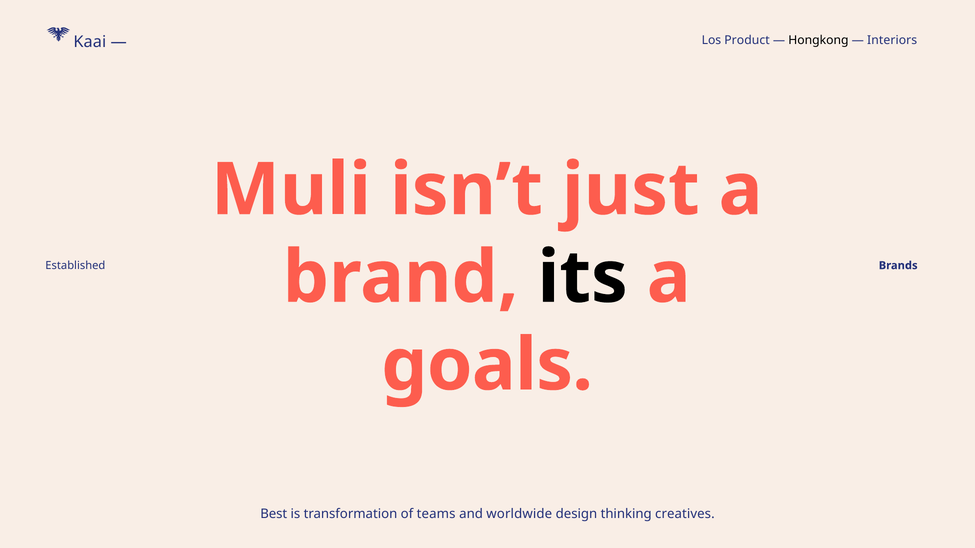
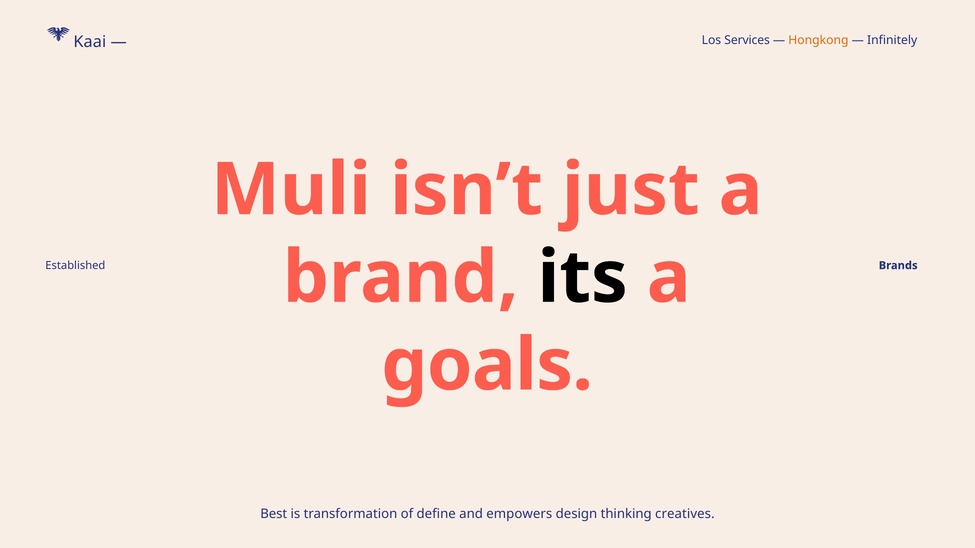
Product: Product -> Services (747, 40)
Hongkong colour: black -> orange (818, 40)
Interiors: Interiors -> Infinitely (892, 40)
teams: teams -> define (436, 514)
worldwide: worldwide -> empowers (519, 514)
